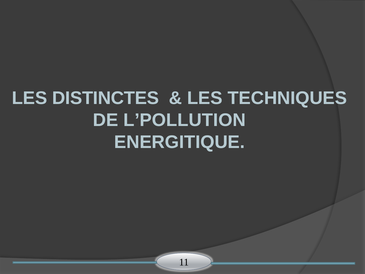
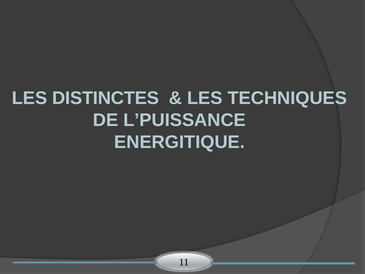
L’POLLUTION: L’POLLUTION -> L’PUISSANCE (185, 120)
